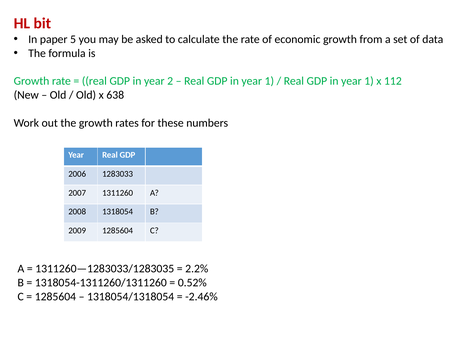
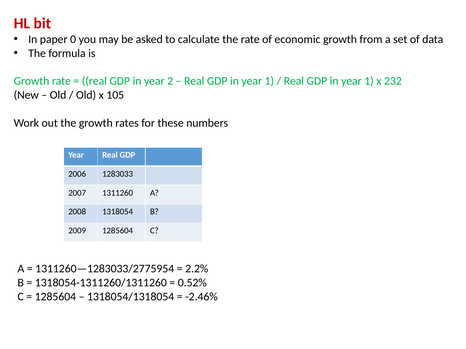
5: 5 -> 0 (73, 39)
112: 112 -> 232 (393, 81)
638: 638 -> 105 (115, 95)
1311260—1283033/1283035: 1311260—1283033/1283035 -> 1311260—1283033/2775954 (105, 269)
